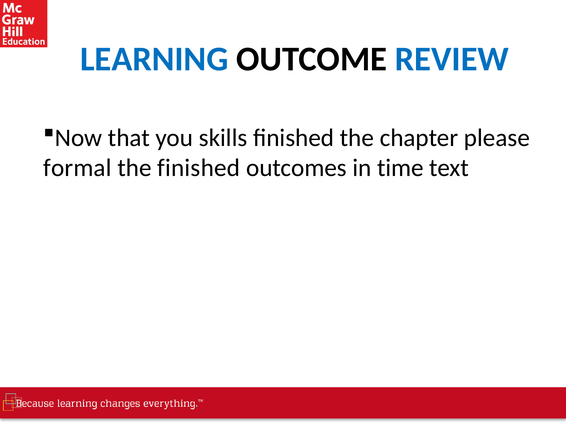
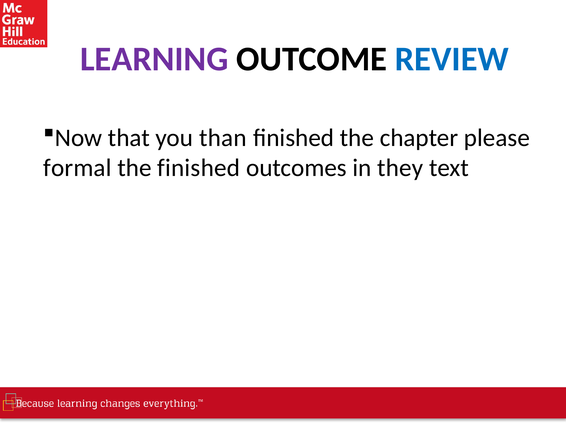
LEARNING colour: blue -> purple (154, 59)
skills: skills -> than (223, 138)
time: time -> they (400, 168)
